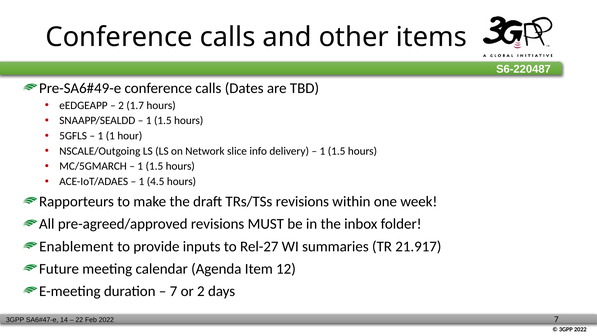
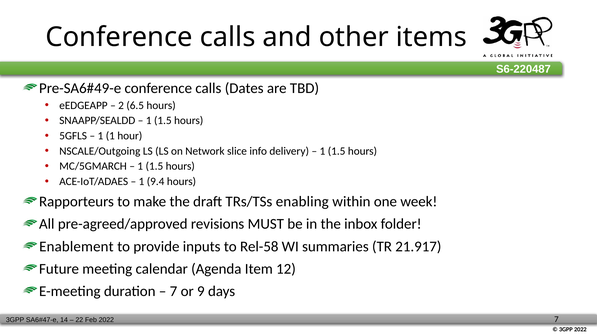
1.7: 1.7 -> 6.5 (135, 105)
4.5: 4.5 -> 9.4 (156, 181)
TRs/TSs revisions: revisions -> enabling (302, 202)
Rel-27: Rel-27 -> Rel-58 (259, 246)
or 2: 2 -> 9 (201, 291)
